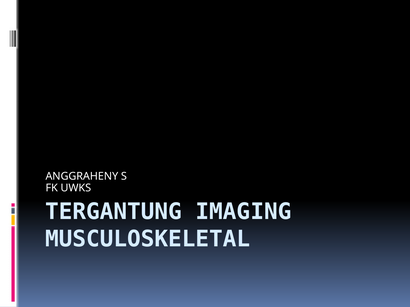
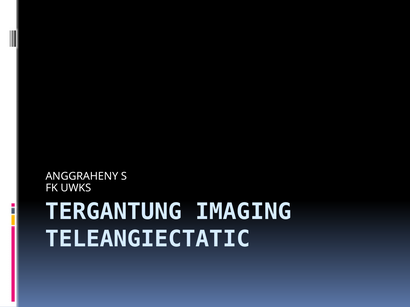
MUSCULOSKELETAL: MUSCULOSKELETAL -> TELEANGIECTATIC (148, 239)
